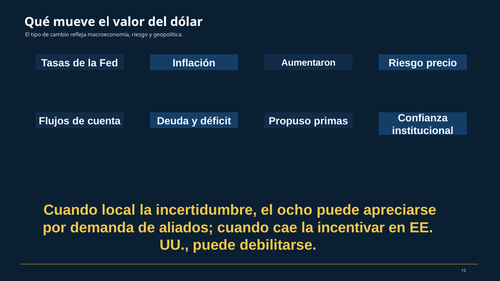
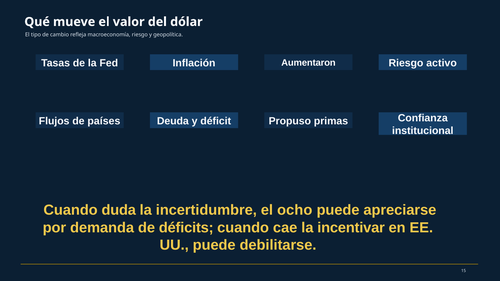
precio: precio -> activo (442, 63)
cuenta: cuenta -> países (104, 121)
local: local -> duda (119, 210)
aliados: aliados -> déficits (186, 228)
